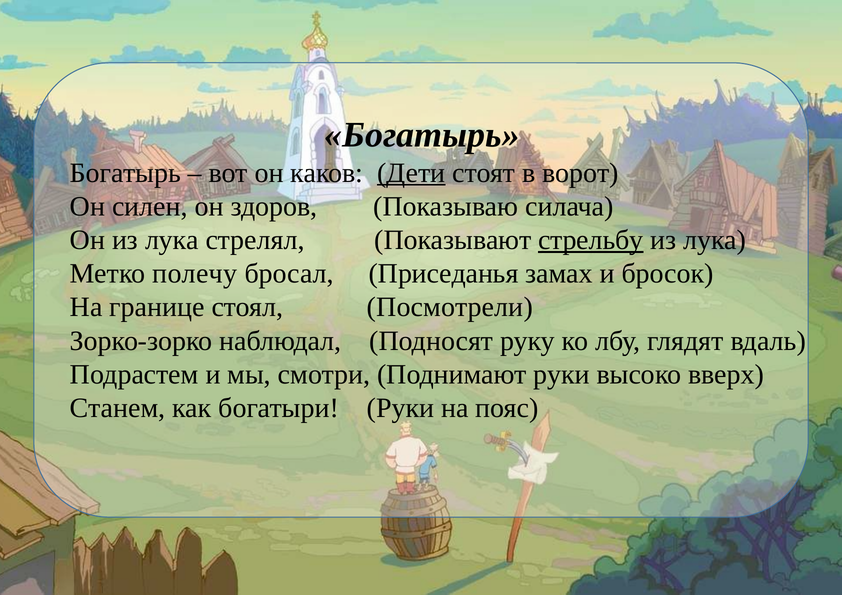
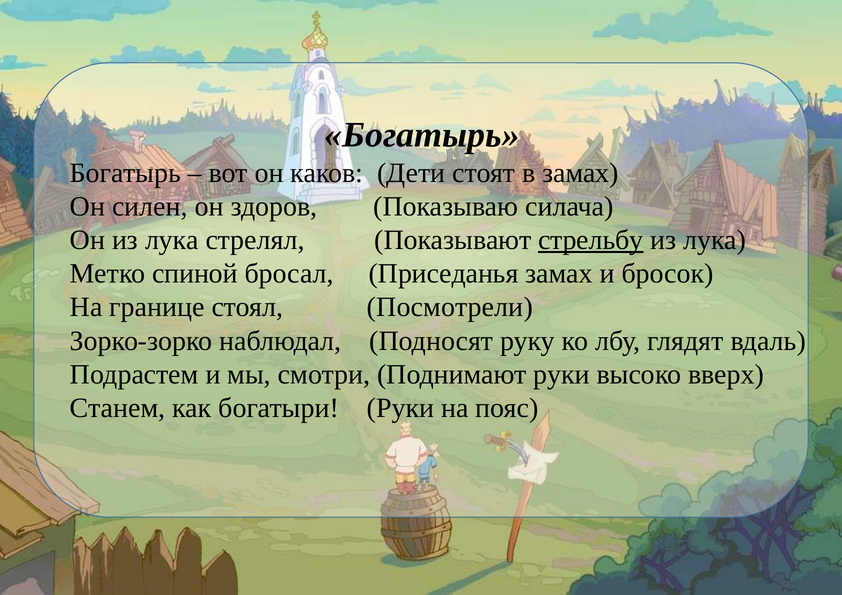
Дети underline: present -> none (411, 173)
в ворот: ворот -> замах (580, 173)
полечу: полечу -> спиной (195, 274)
